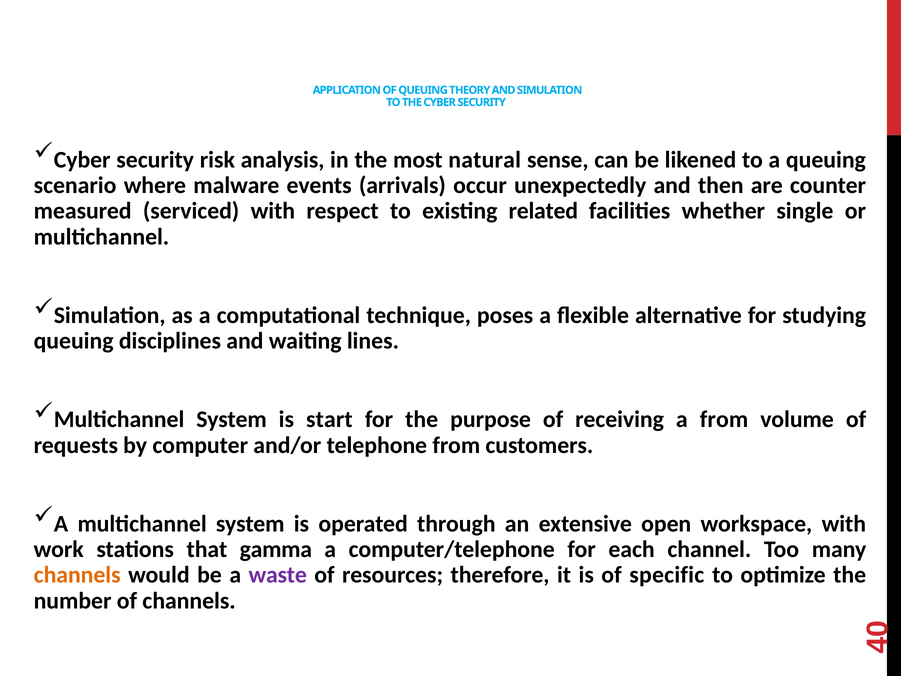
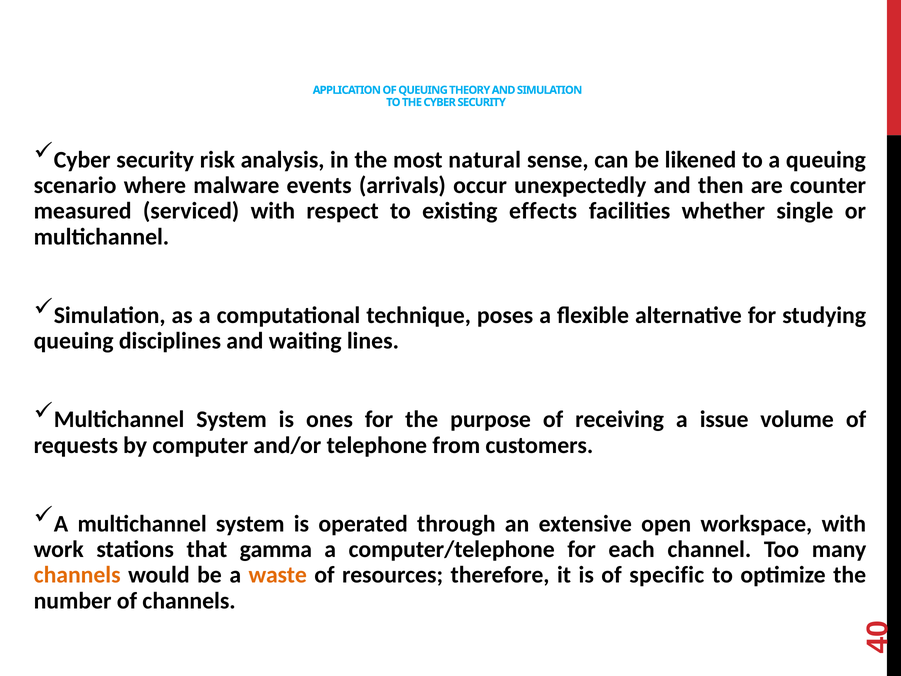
related: related -> effects (543, 211)
start: start -> ones (329, 419)
a from: from -> issue (724, 419)
waste colour: purple -> orange (278, 575)
